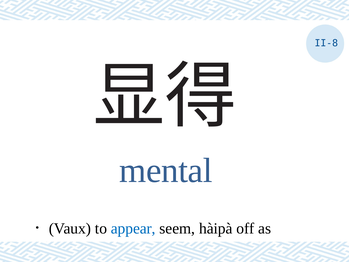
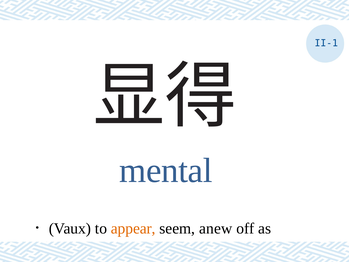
II-8: II-8 -> II-1 (326, 43)
appear colour: blue -> orange (133, 228)
hàipà: hàipà -> anew (216, 228)
